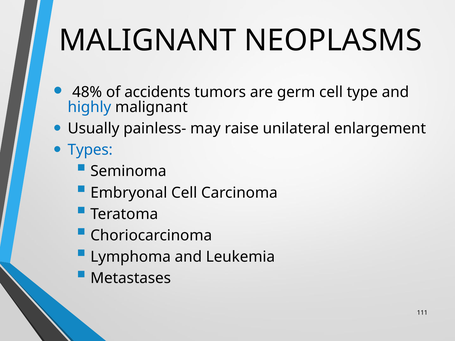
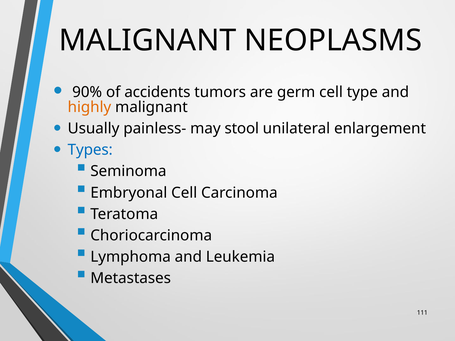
48%: 48% -> 90% (87, 92)
highly colour: blue -> orange (89, 107)
raise: raise -> stool (242, 129)
